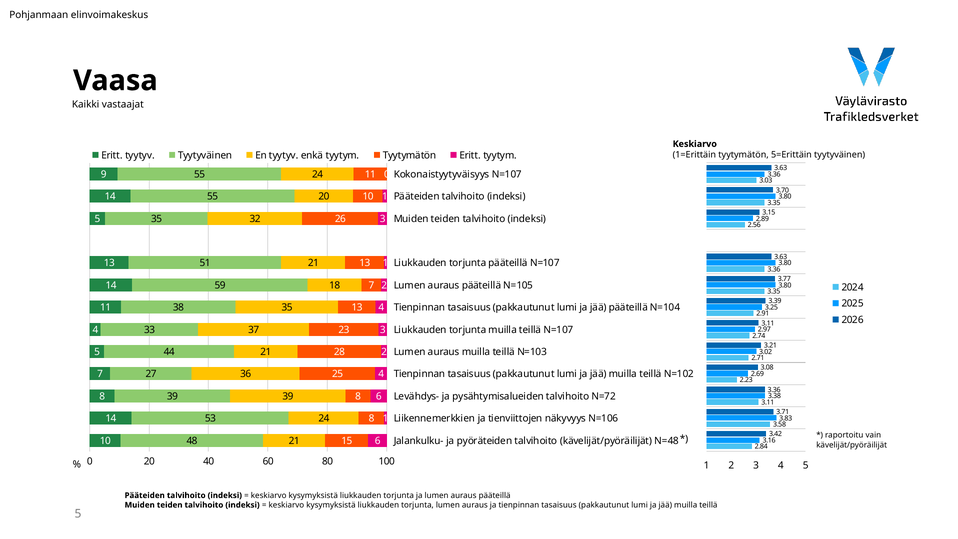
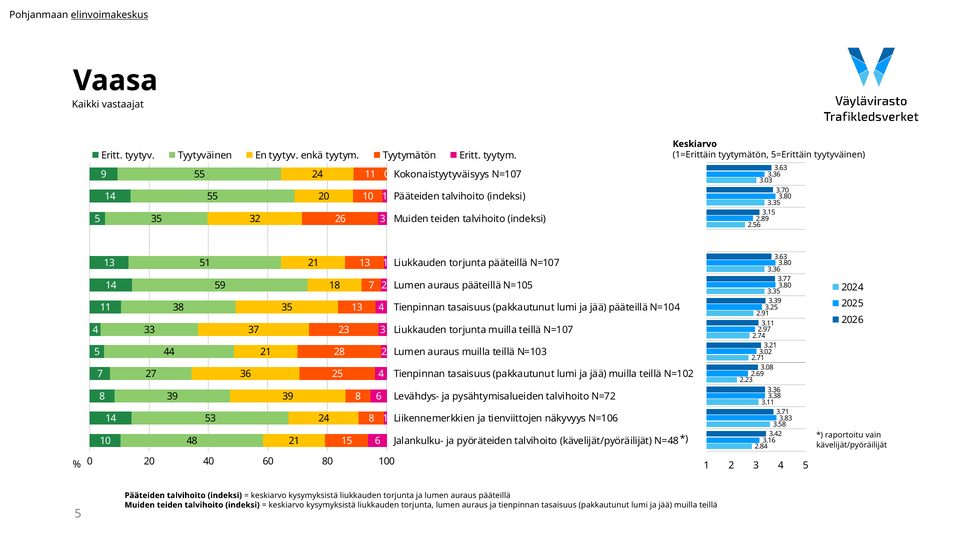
elinvoimakeskus underline: none -> present (110, 15)
